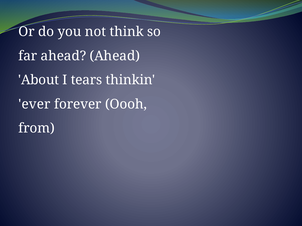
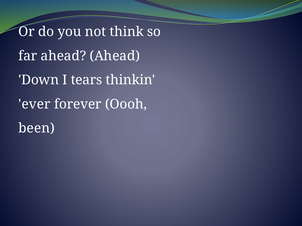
About: About -> Down (39, 80)
from: from -> been (37, 129)
